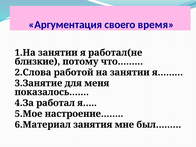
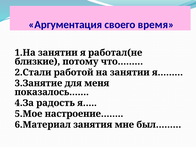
2.Слова: 2.Слова -> 2.Стали (33, 72)
работал: работал -> радость (56, 103)
